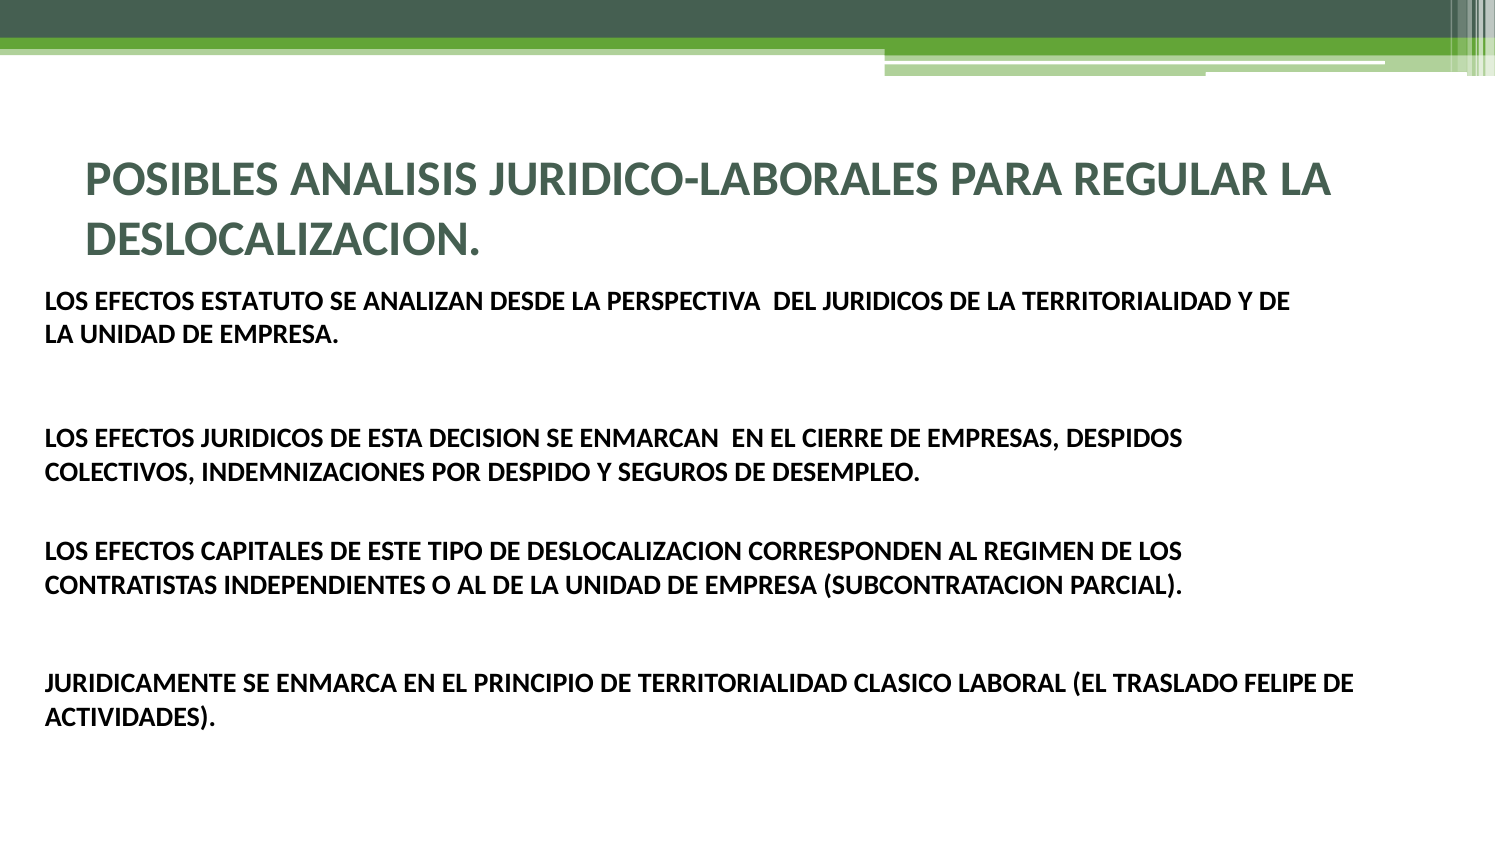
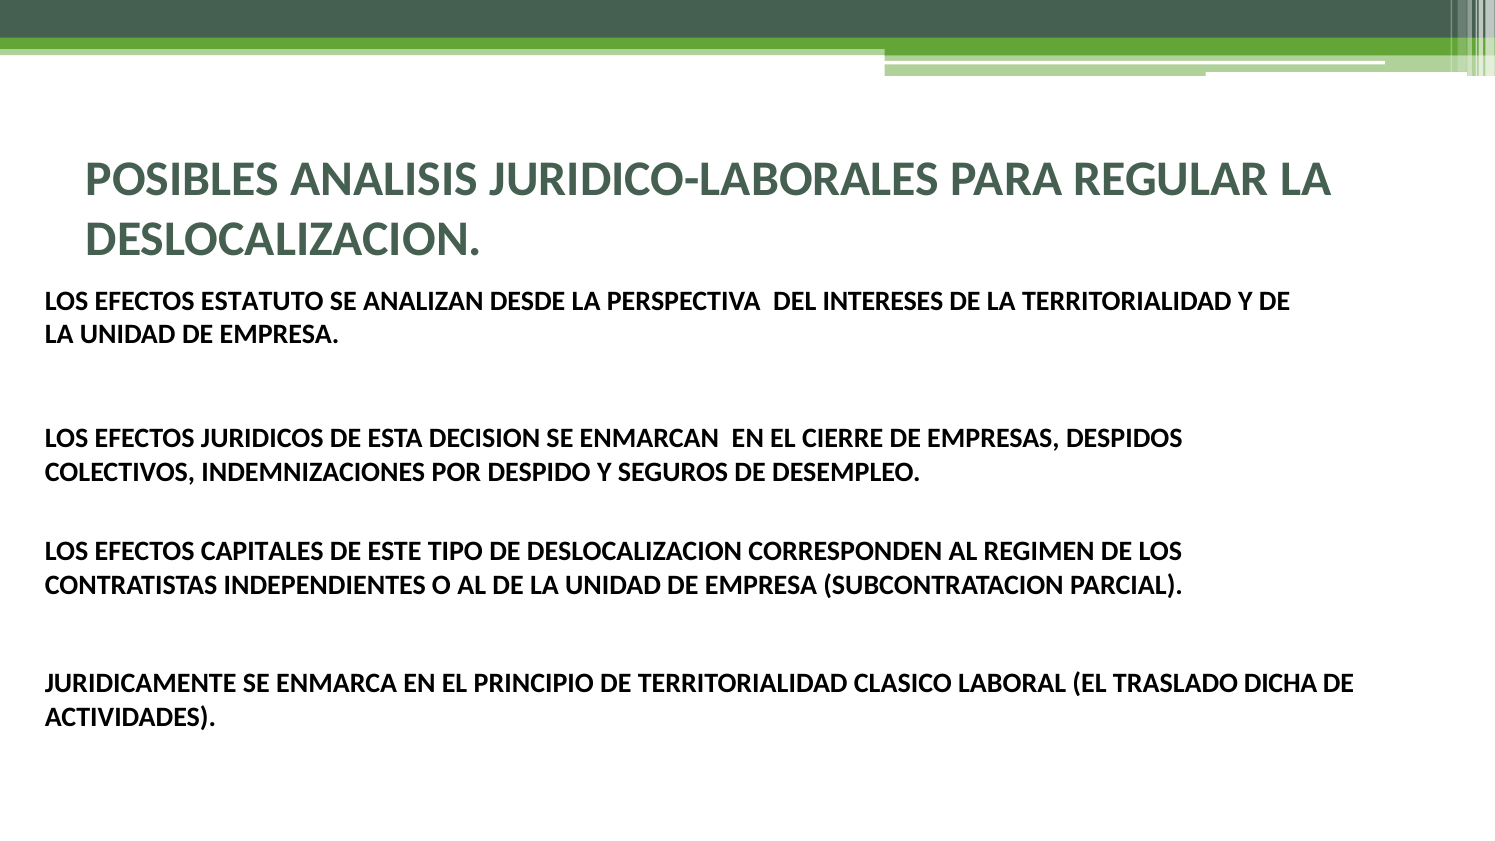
DEL JURIDICOS: JURIDICOS -> INTERESES (883, 301)
FELIPE: FELIPE -> DICHA (1281, 684)
